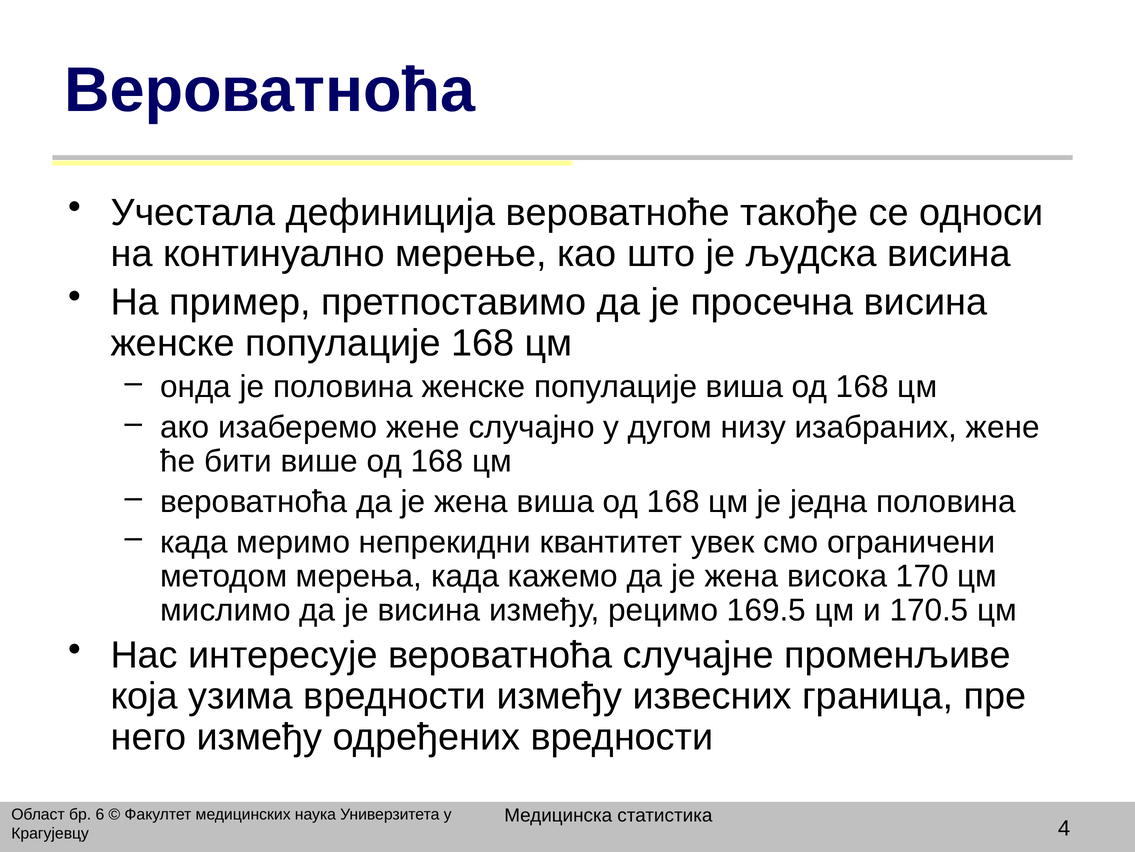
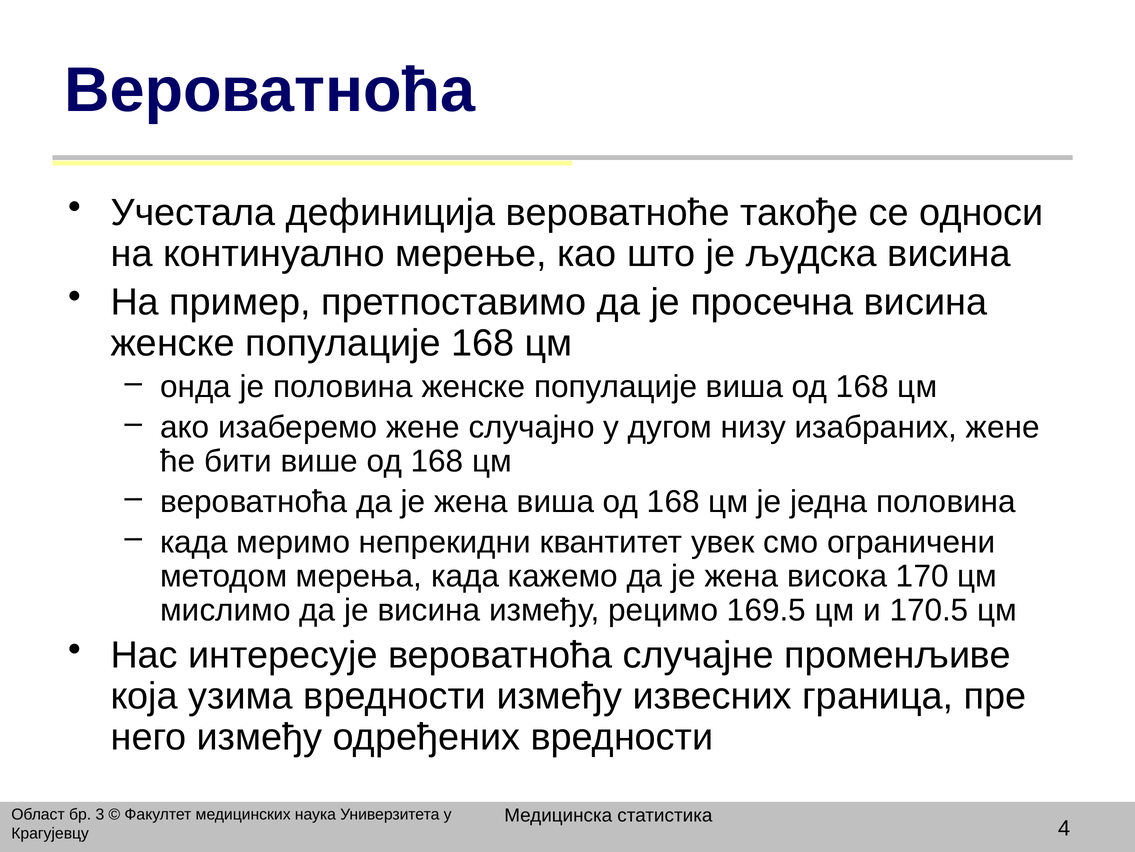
6: 6 -> 3 (100, 814)
